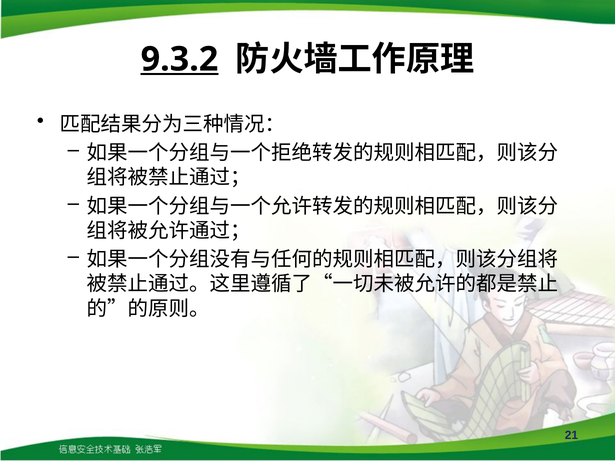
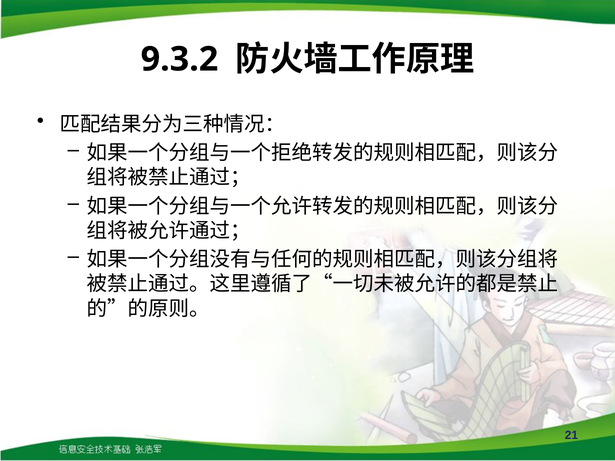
9.3.2 underline: present -> none (179, 59)
